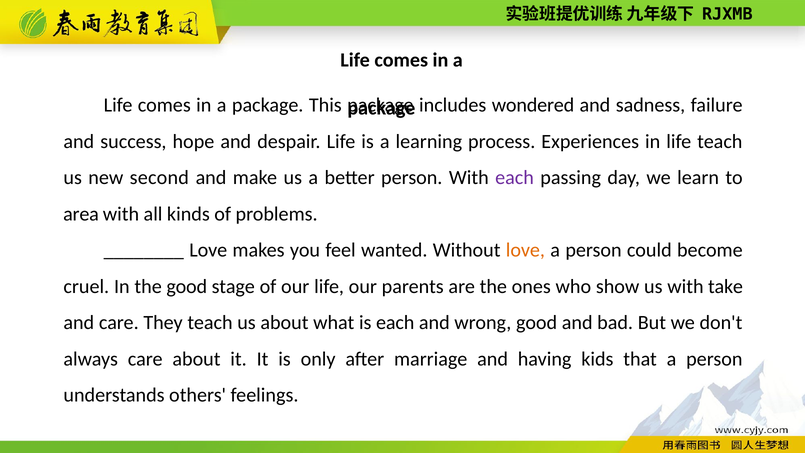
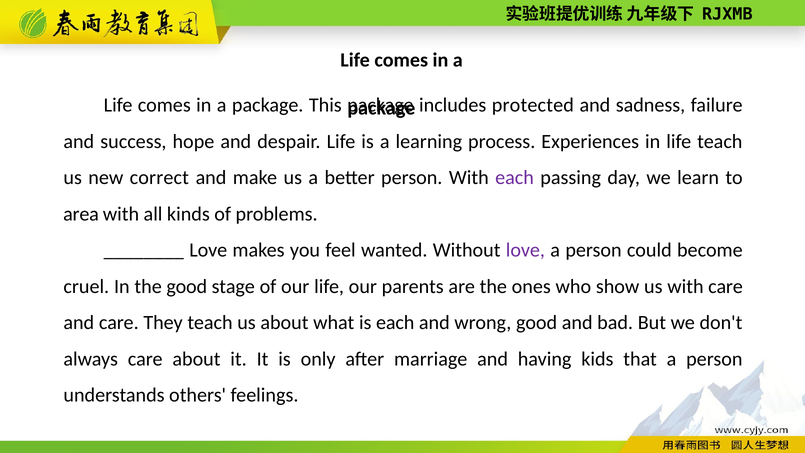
wondered: wondered -> protected (533, 105)
second: second -> correct (159, 178)
love colour: orange -> purple (525, 250)
with take: take -> care (725, 286)
